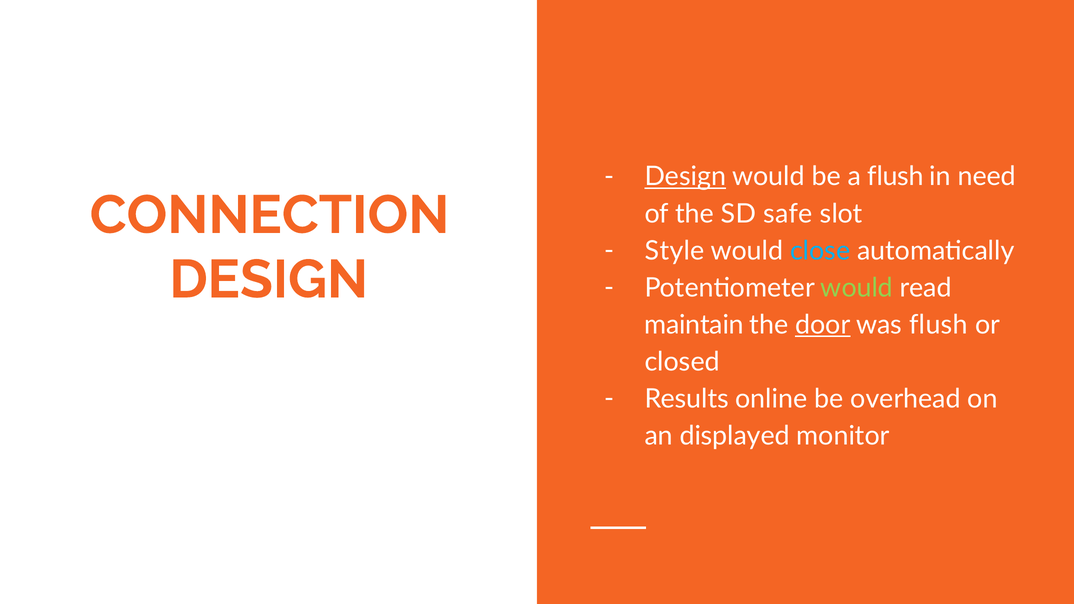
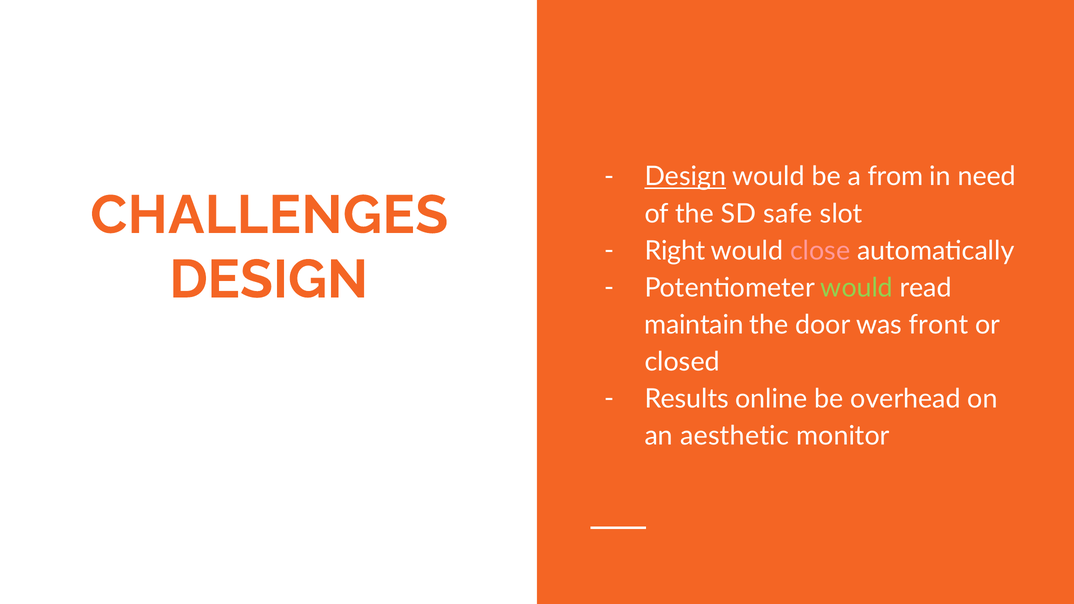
a flush: flush -> from (896, 177)
CONNECTION: CONNECTION -> CHALLENGES (269, 215)
Style: Style -> Right (675, 251)
close colour: light blue -> pink (820, 251)
door underline: present -> none (823, 325)
was flush: flush -> front (939, 325)
displayed: displayed -> aesthetic (734, 436)
